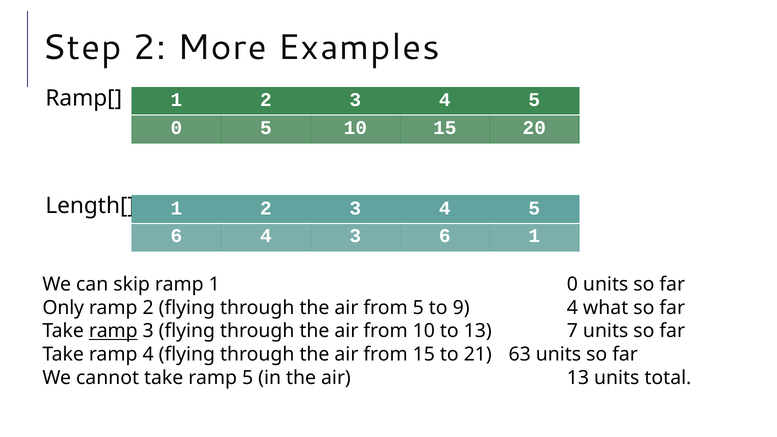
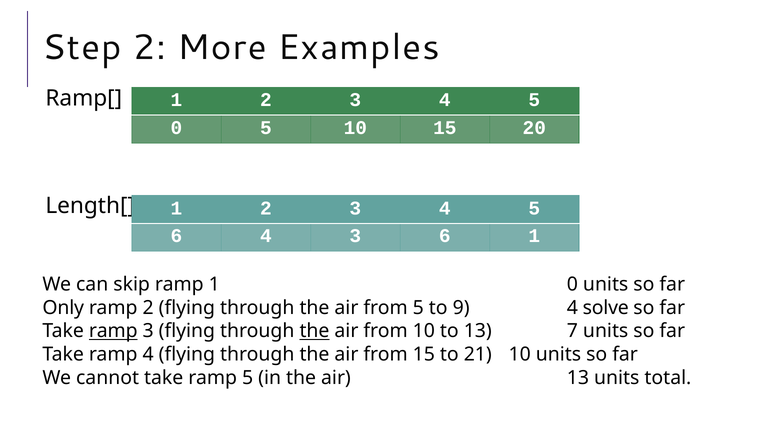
what: what -> solve (606, 308)
the underline: none -> present (314, 331)
21 63: 63 -> 10 (520, 354)
